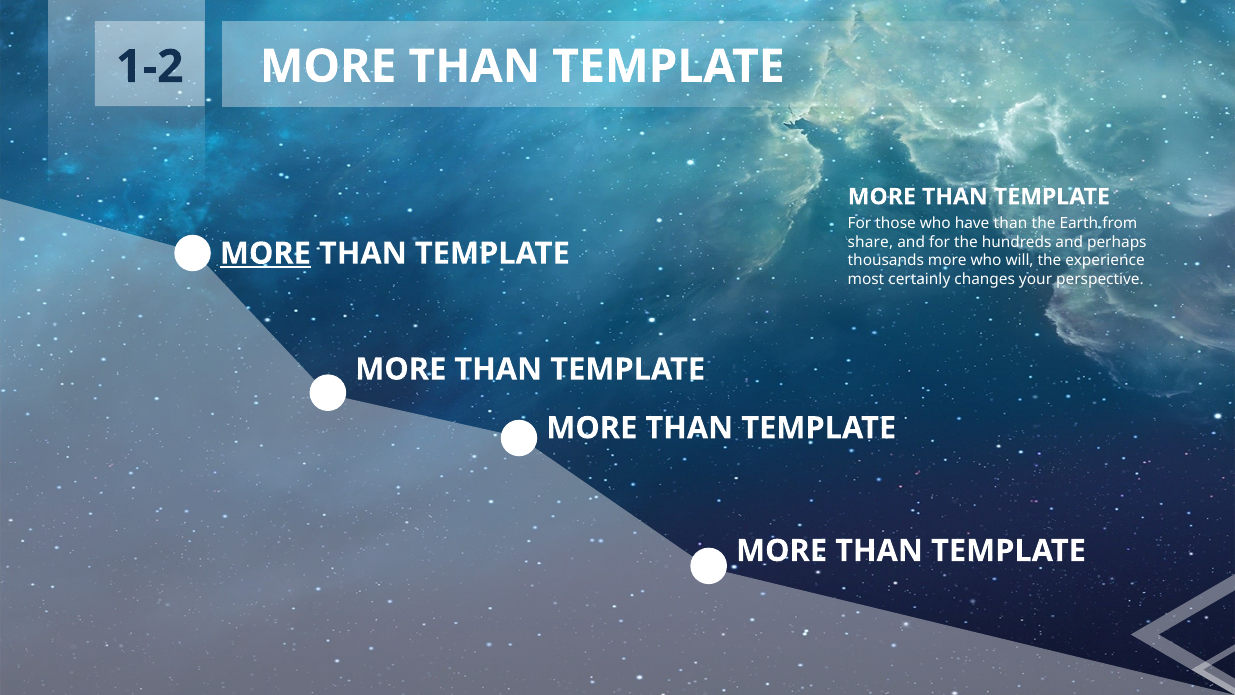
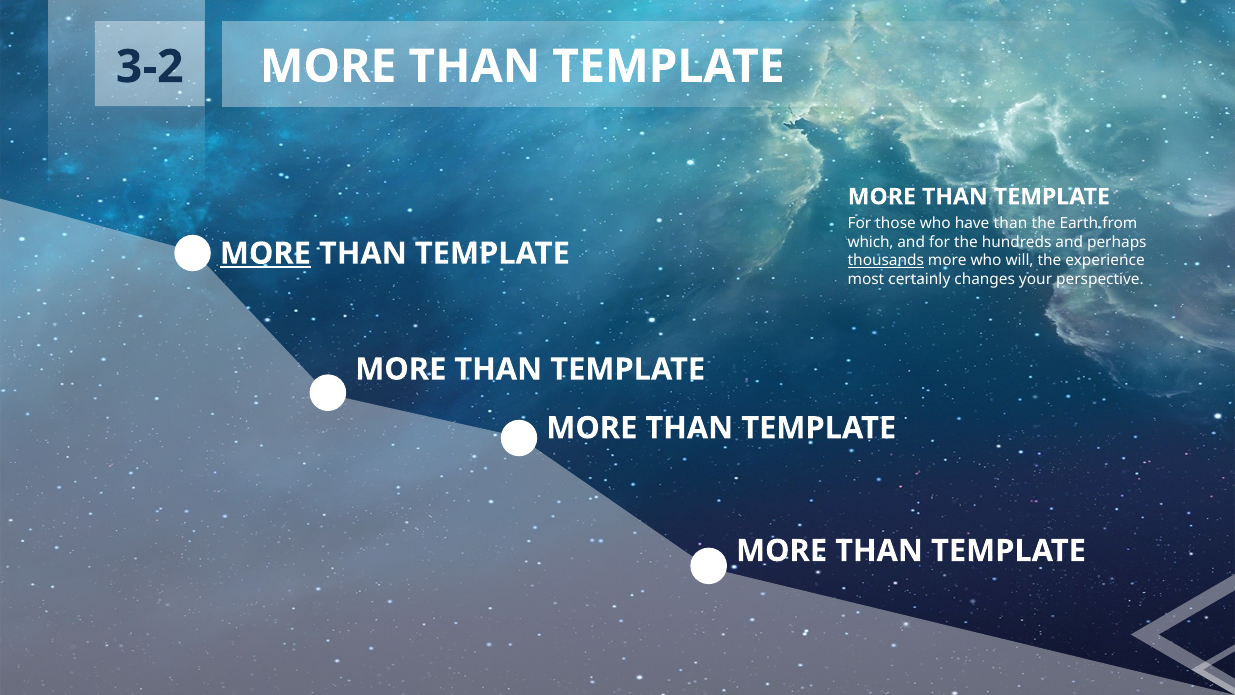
1-2: 1-2 -> 3-2 (150, 67)
share: share -> which (871, 242)
thousands underline: none -> present (886, 260)
